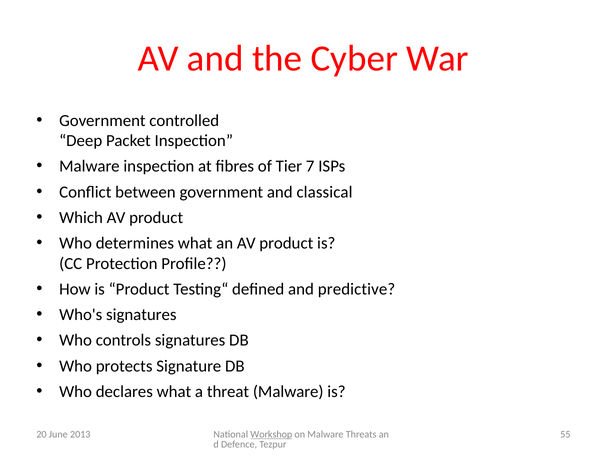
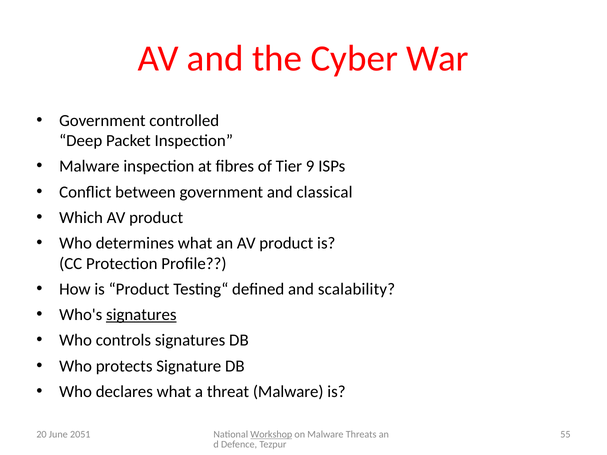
7: 7 -> 9 (310, 166)
predictive: predictive -> scalability (357, 289)
signatures underline: none -> present (141, 315)
2013: 2013 -> 2051 (80, 435)
